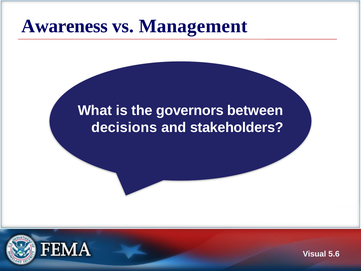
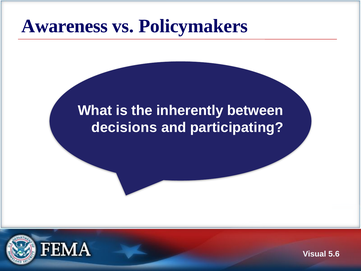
Management: Management -> Policymakers (193, 26)
governors: governors -> inherently (190, 110)
stakeholders: stakeholders -> participating (237, 127)
